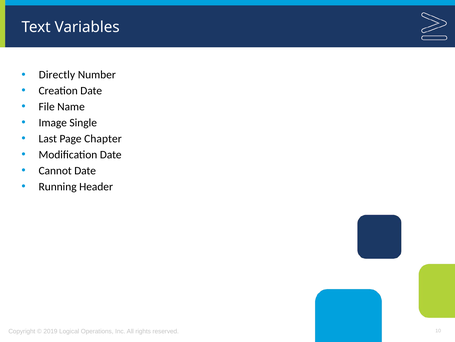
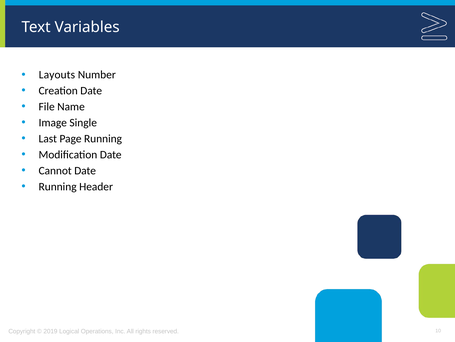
Directly: Directly -> Layouts (57, 75)
Page Chapter: Chapter -> Running (103, 138)
